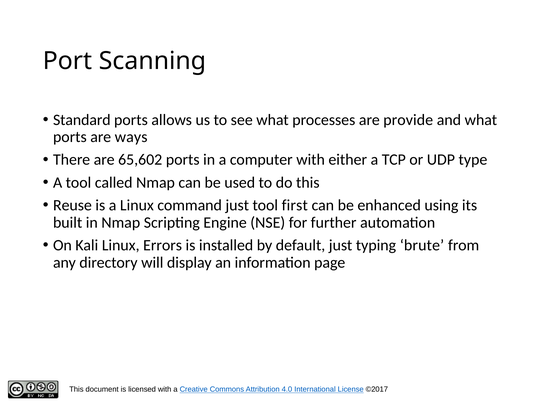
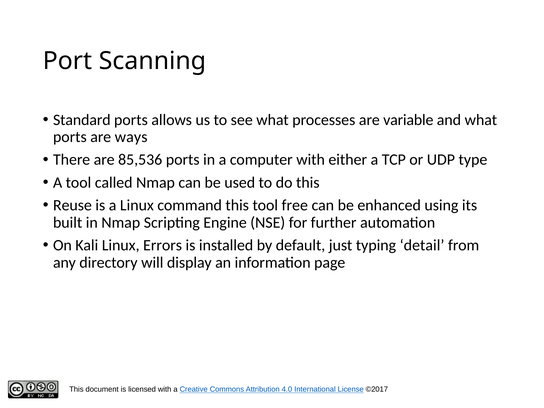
provide: provide -> variable (408, 120)
65,602: 65,602 -> 85,536 (140, 160)
command just: just -> this (237, 205)
first: first -> free (295, 205)
brute: brute -> detail (422, 245)
